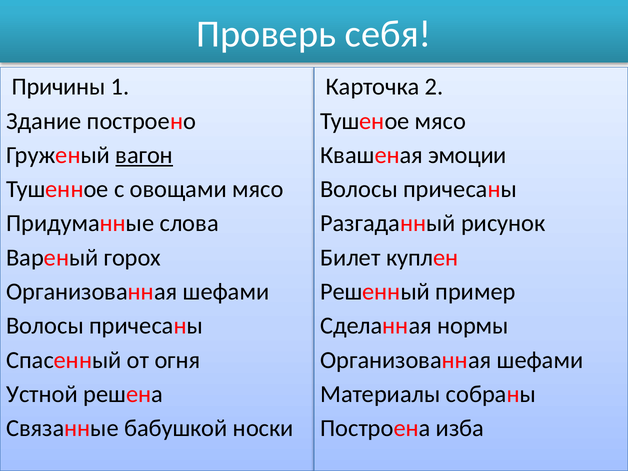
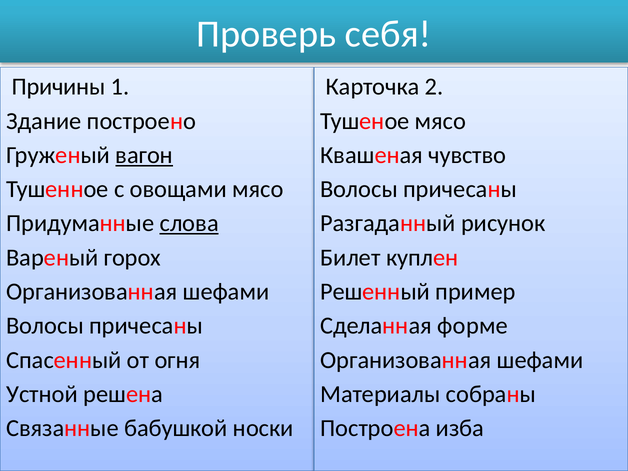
эмоции: эмоции -> чувство (467, 155)
слова underline: none -> present (189, 223)
нормы: нормы -> форме (473, 326)
